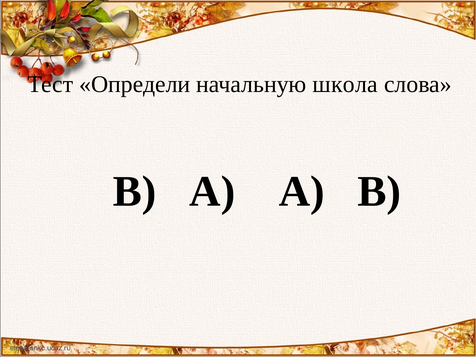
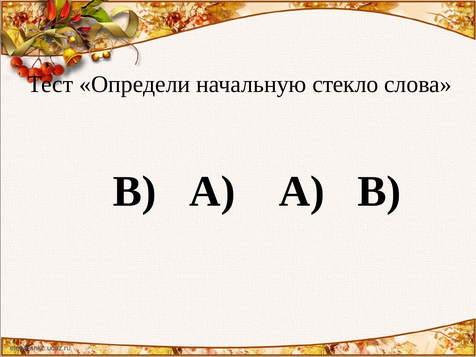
школа: школа -> стекло (345, 84)
